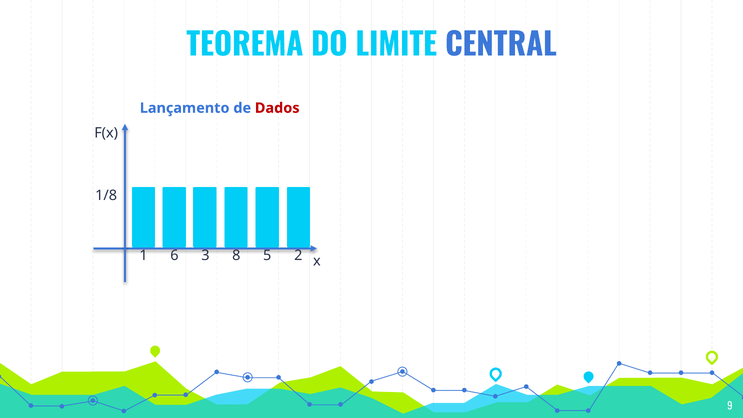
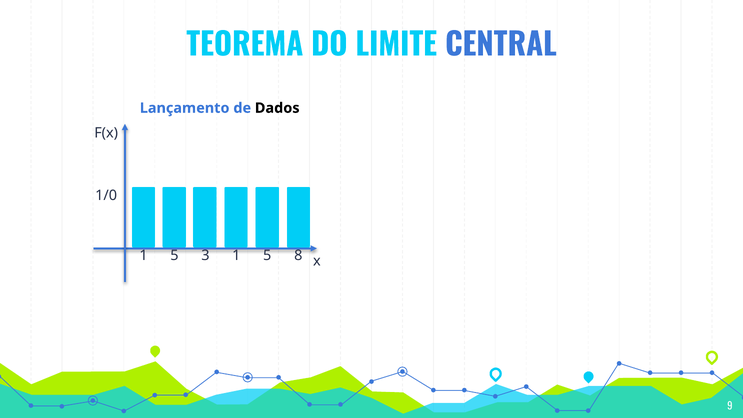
Dados colour: red -> black (277, 108)
1/8: 1/8 -> 1/0 (106, 195)
6: 6 -> 5 (174, 256)
3 8: 8 -> 1 (236, 256)
2: 2 -> 8 (298, 256)
